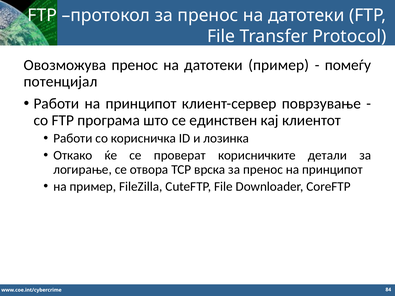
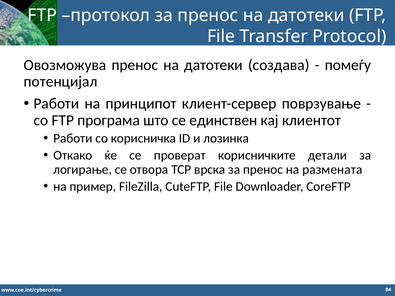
датотеки пример: пример -> создава (279, 65)
пренос на принципот: принципот -> размената (332, 170)
